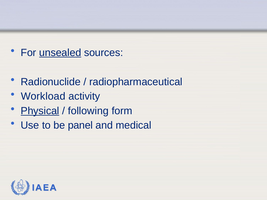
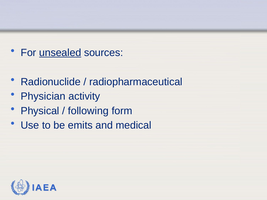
Workload: Workload -> Physician (43, 96)
Physical underline: present -> none (40, 111)
panel: panel -> emits (80, 126)
